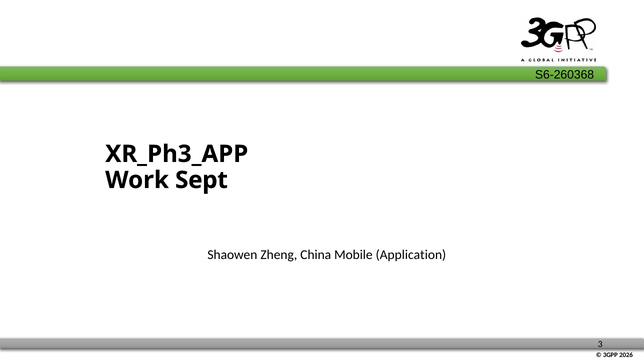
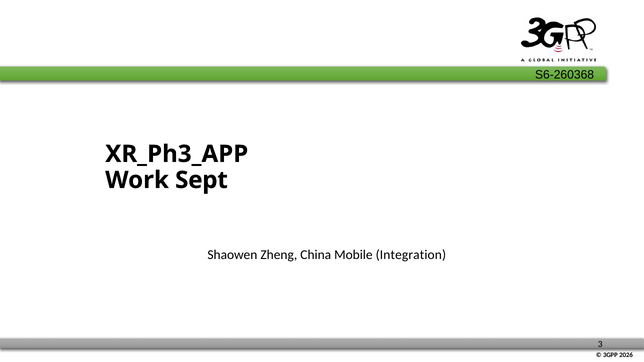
Application: Application -> Integration (411, 255)
